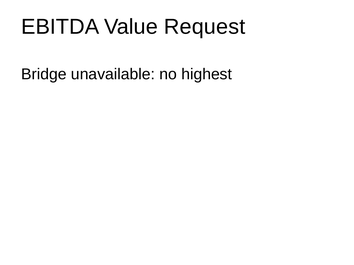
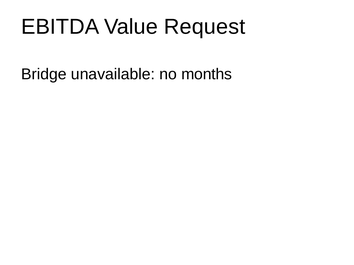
highest: highest -> months (207, 74)
